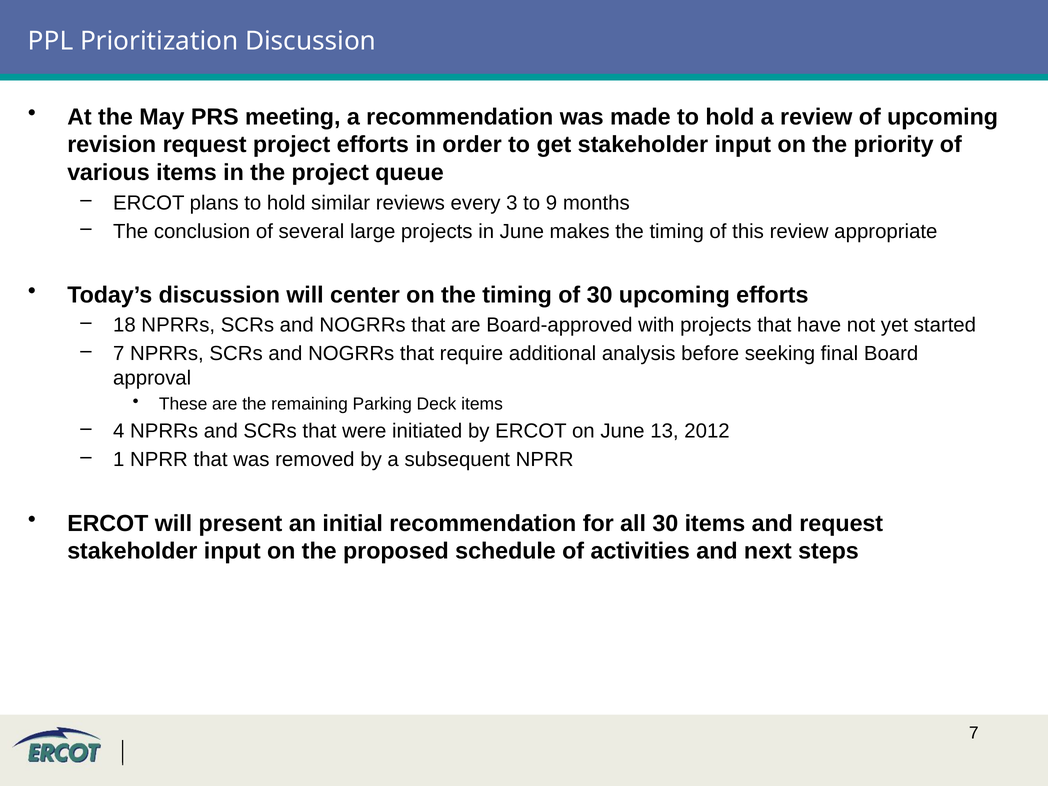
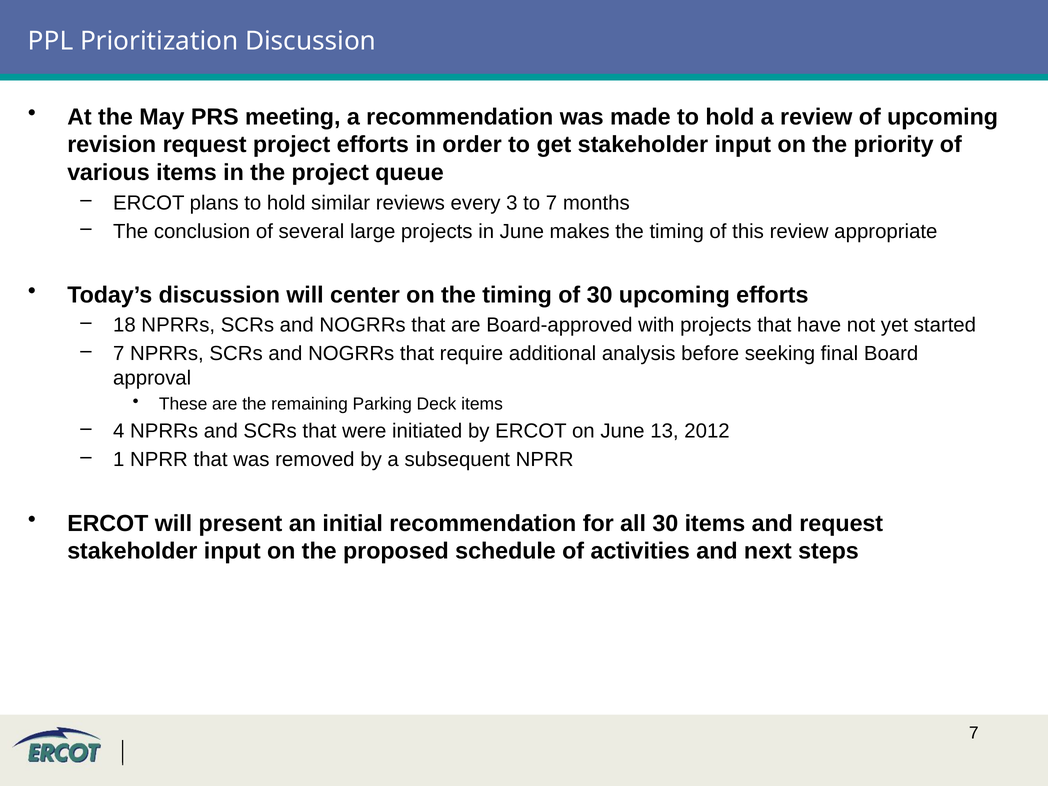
to 9: 9 -> 7 (551, 203)
